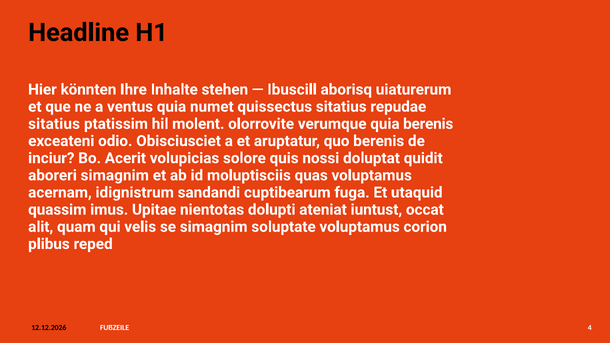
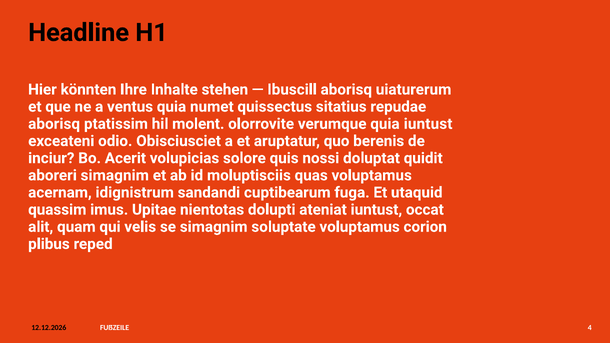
sitatius: sitatius -> aborisq (54, 124)
quia berenis: berenis -> iuntust (428, 124)
